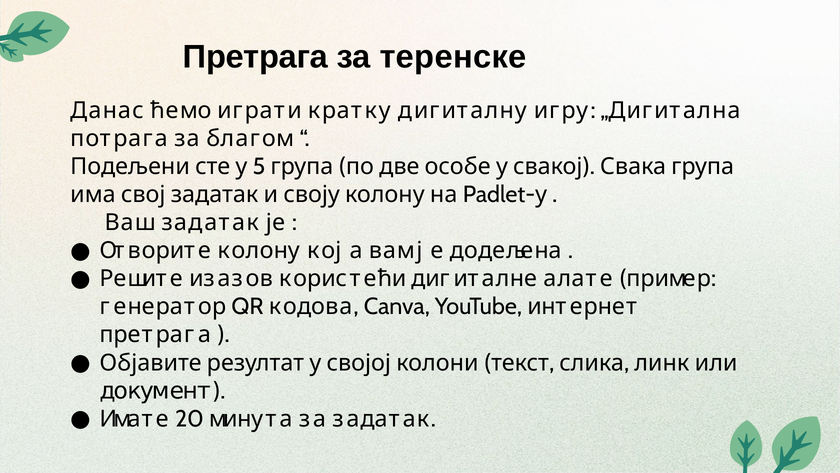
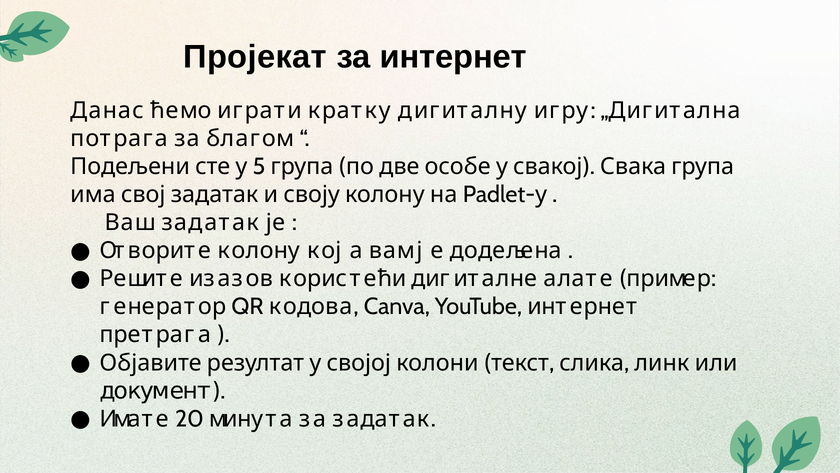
Претрага: Претрага -> Пројекат (255, 57)
за теренске: теренске -> интернет (453, 57)
